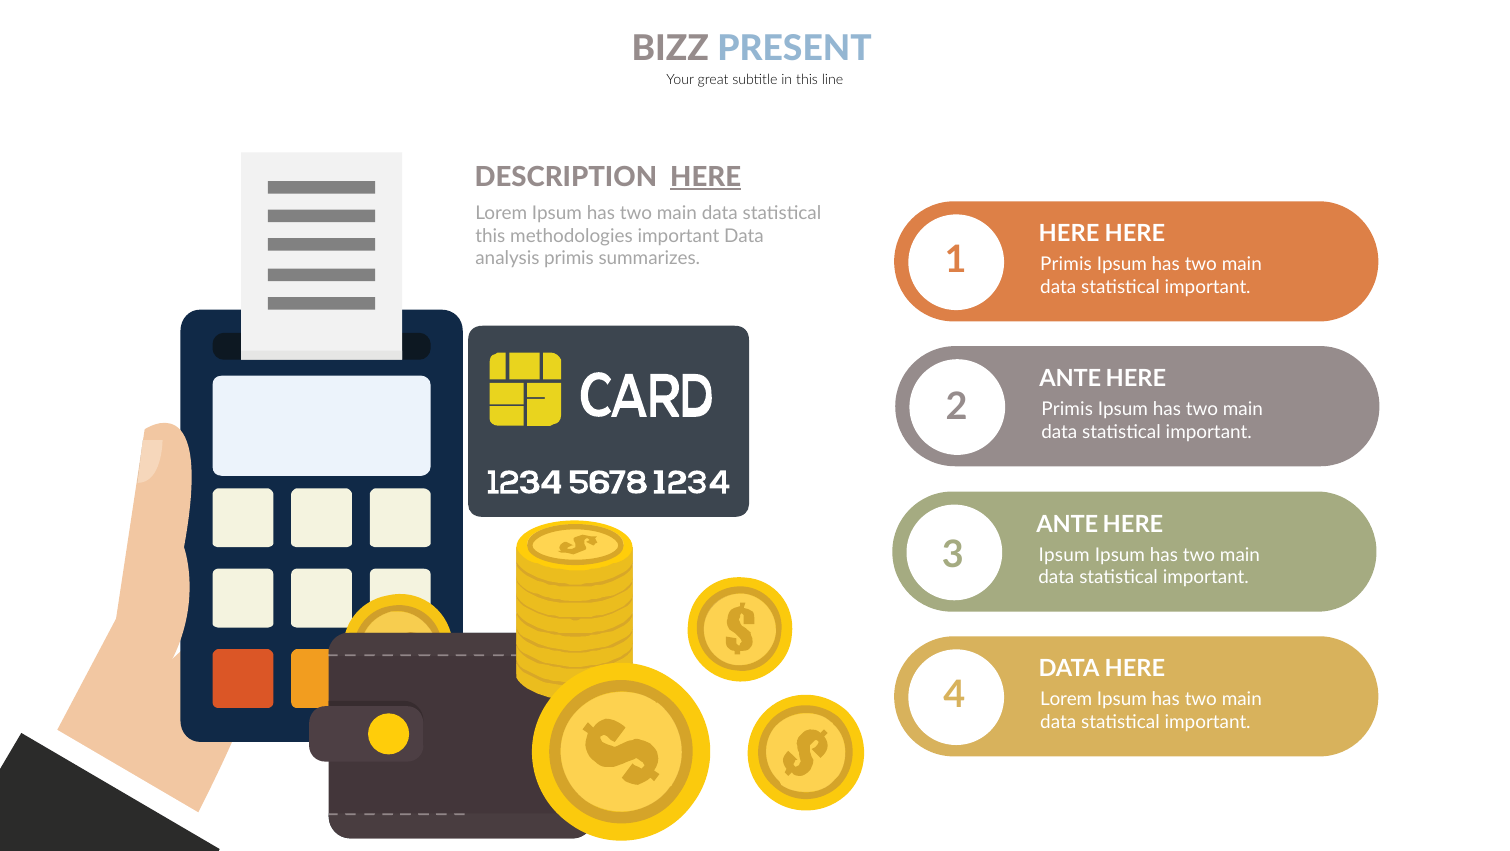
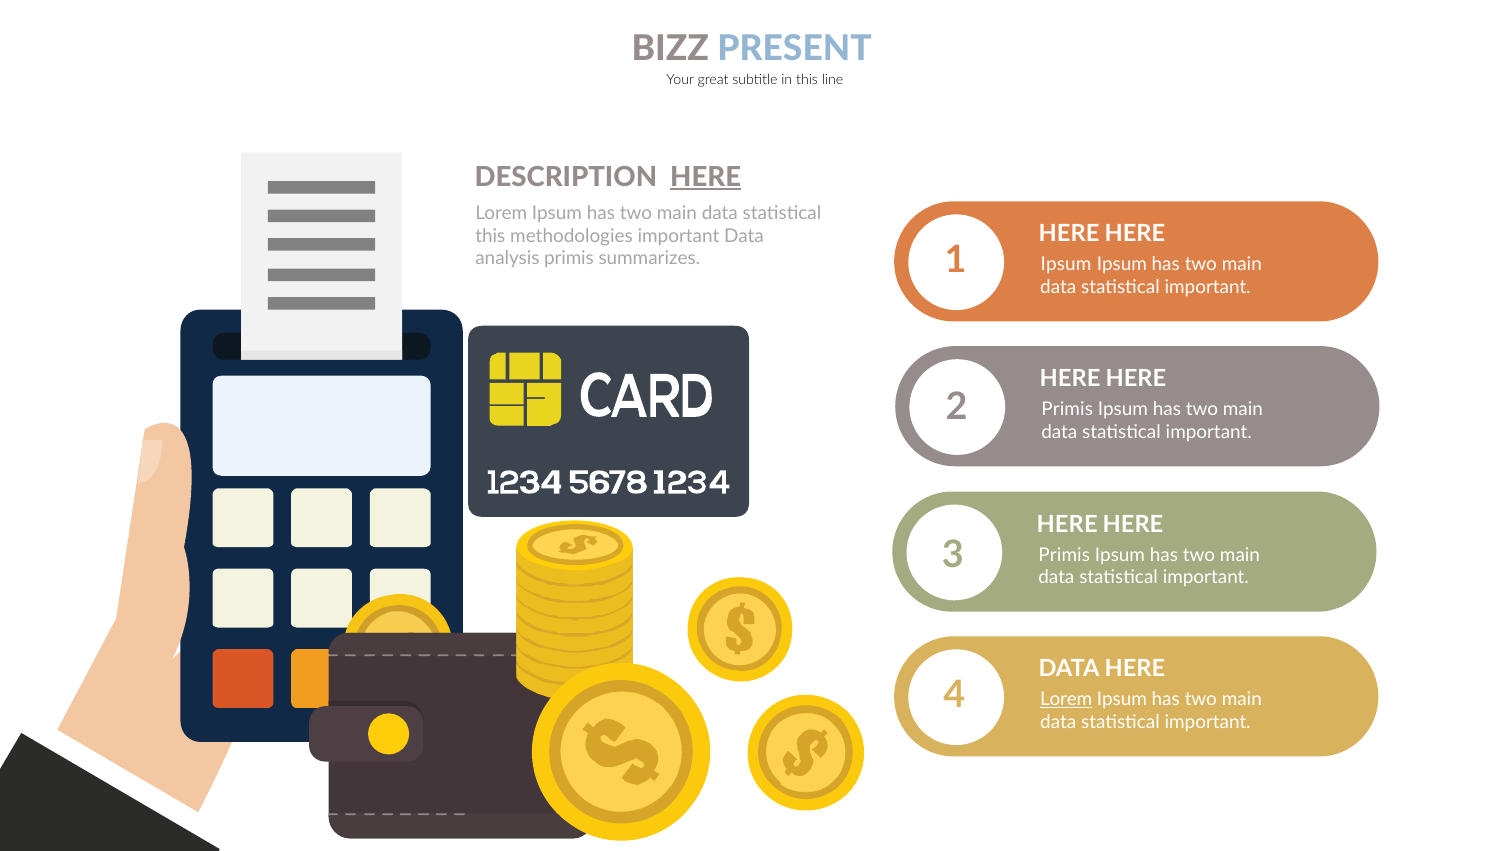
Primis: Primis -> Ipsum (1066, 265)
ANTE: ANTE -> HERE (1070, 379)
ANTE: ANTE -> HERE (1067, 525)
Ipsum: Ipsum -> Primis (1064, 555)
Lorem underline: none -> present (1066, 700)
